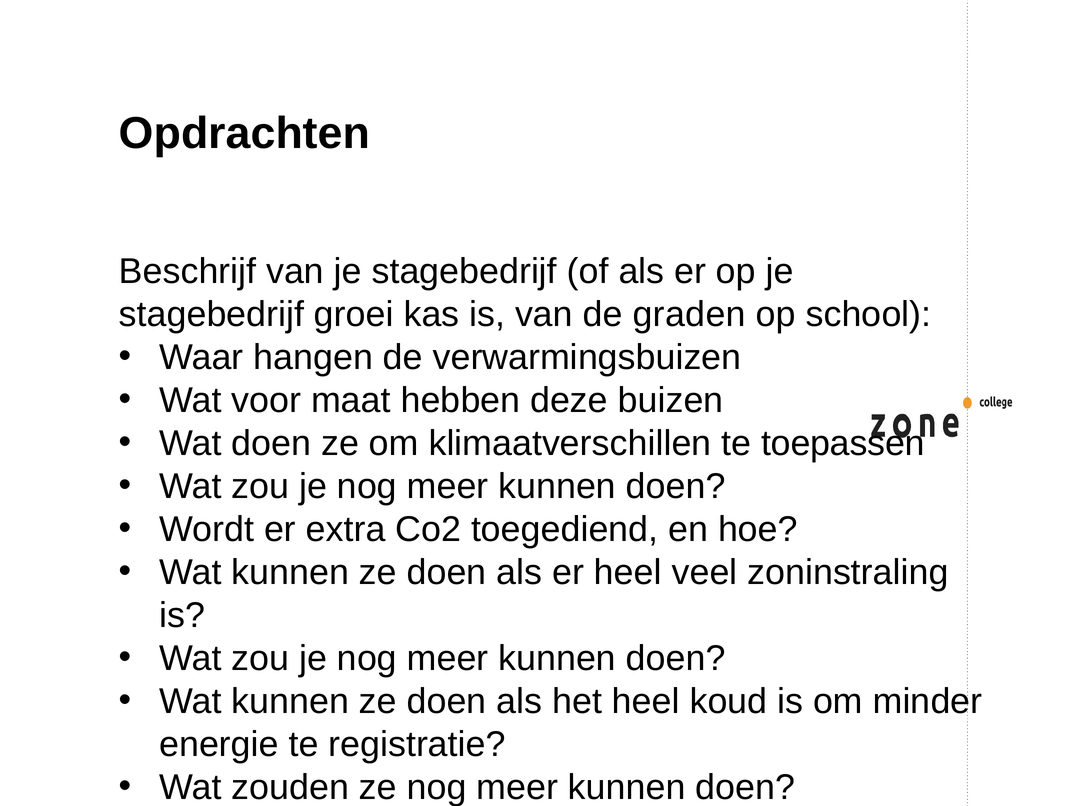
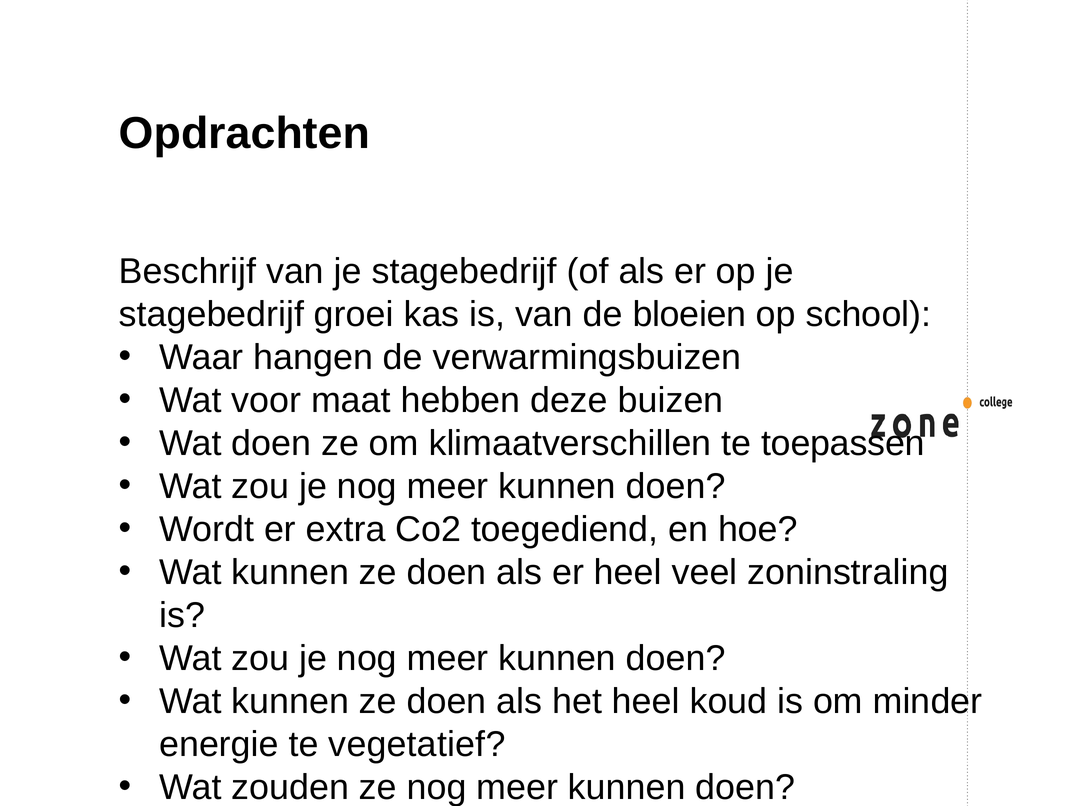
graden: graden -> bloeien (689, 315)
registratie: registratie -> vegetatief (417, 745)
